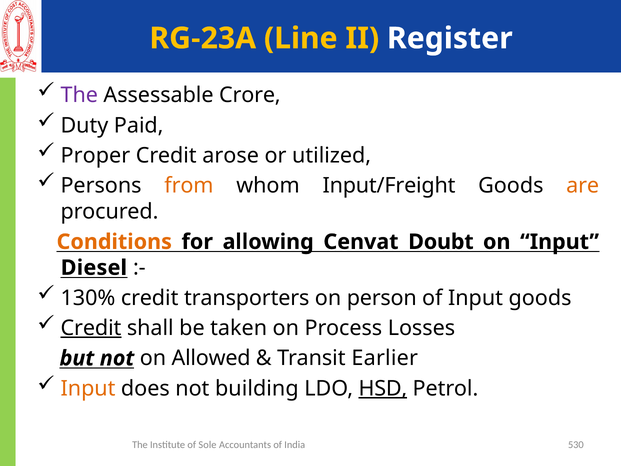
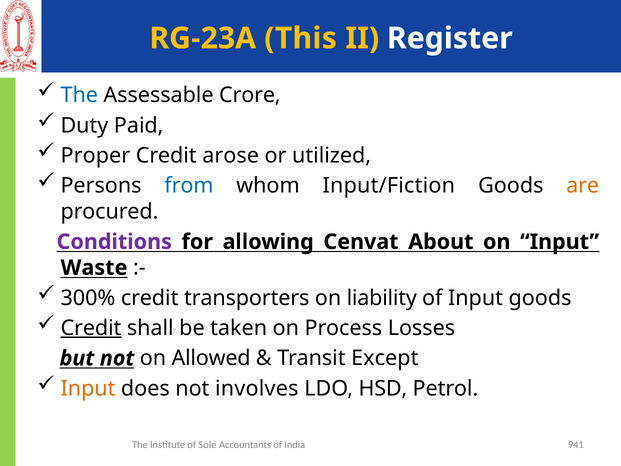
Line: Line -> This (301, 38)
The colour: purple -> blue (79, 95)
from colour: orange -> blue (189, 186)
Input/Freight: Input/Freight -> Input/Fiction (389, 186)
Conditions colour: orange -> purple (114, 242)
Doubt: Doubt -> About (441, 242)
Diesel: Diesel -> Waste (94, 268)
130%: 130% -> 300% (88, 298)
person: person -> liability (382, 298)
Earlier: Earlier -> Except (385, 358)
building: building -> involves (257, 388)
HSD underline: present -> none (383, 388)
530: 530 -> 941 (576, 445)
